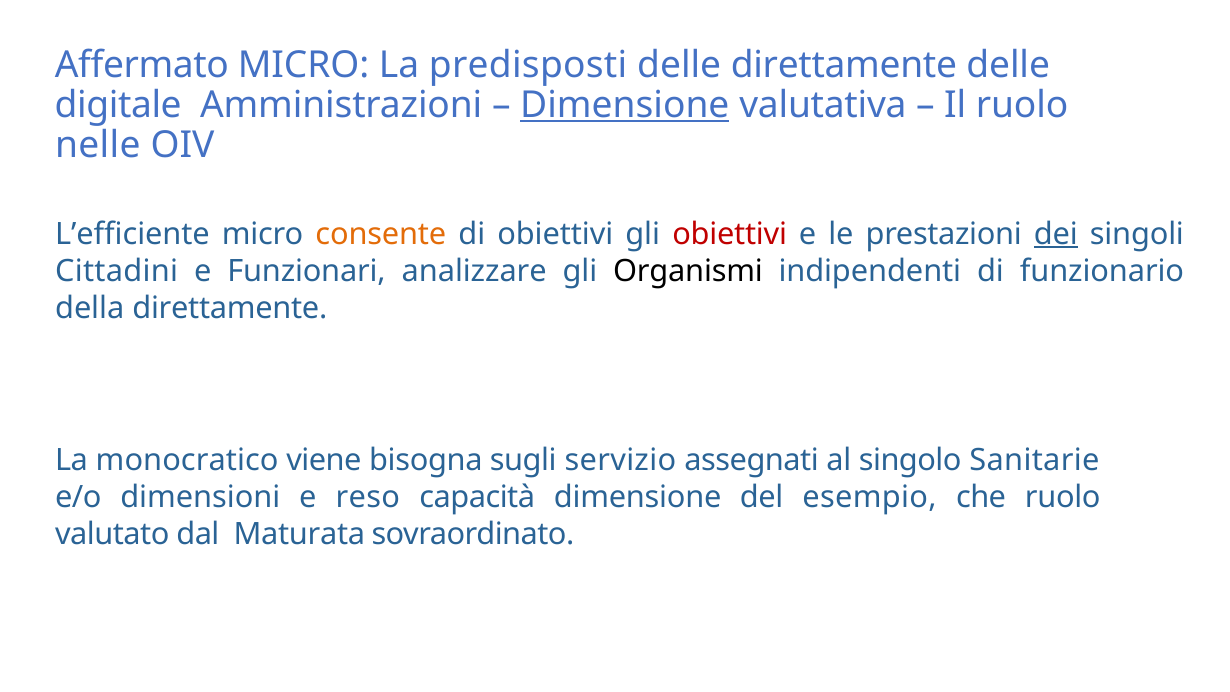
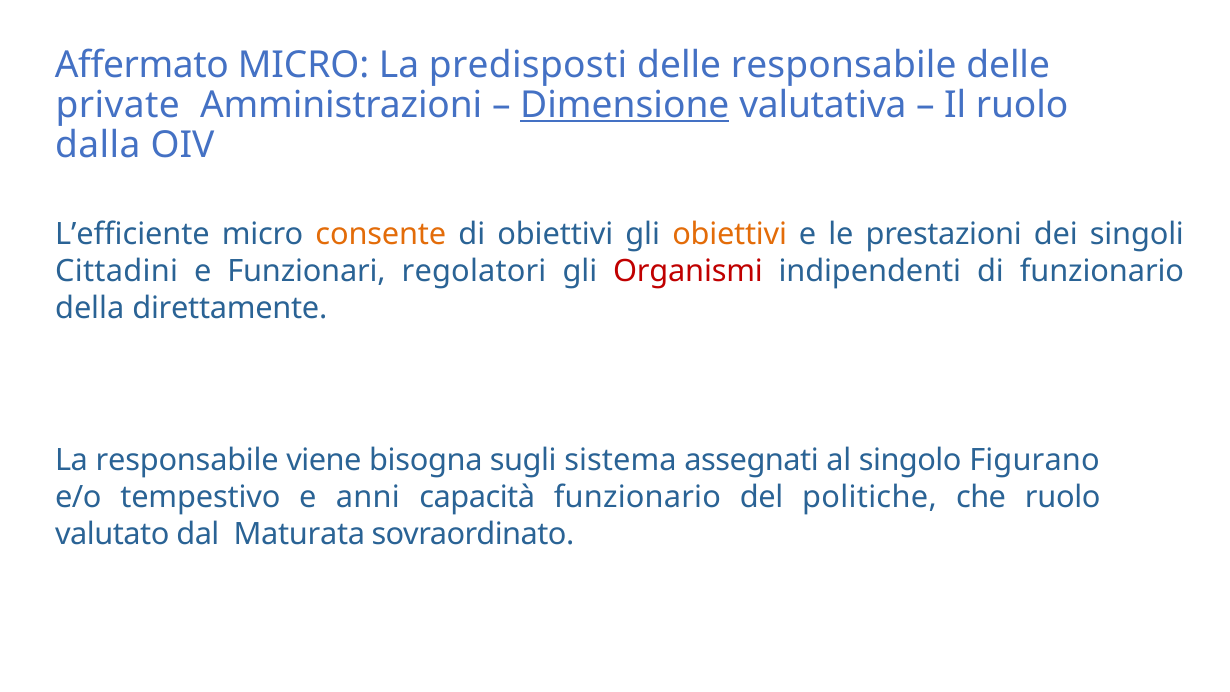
delle direttamente: direttamente -> responsabile (844, 65)
digitale: digitale -> private (118, 105)
nelle: nelle -> dalla (98, 145)
obiettivi colour: red -> orange (730, 234)
dei underline: present -> none (1056, 234)
analizzare: analizzare -> regolatori (474, 271)
Organismi colour: black -> red (688, 271)
La monocratico: monocratico -> responsabile (187, 461)
servizio: servizio -> sistema (620, 461)
Sanitarie: Sanitarie -> Figurano (1035, 461)
dimensioni: dimensioni -> tempestivo (200, 497)
reso: reso -> anni (368, 497)
capacità dimensione: dimensione -> funzionario (637, 497)
esempio: esempio -> politiche (869, 497)
